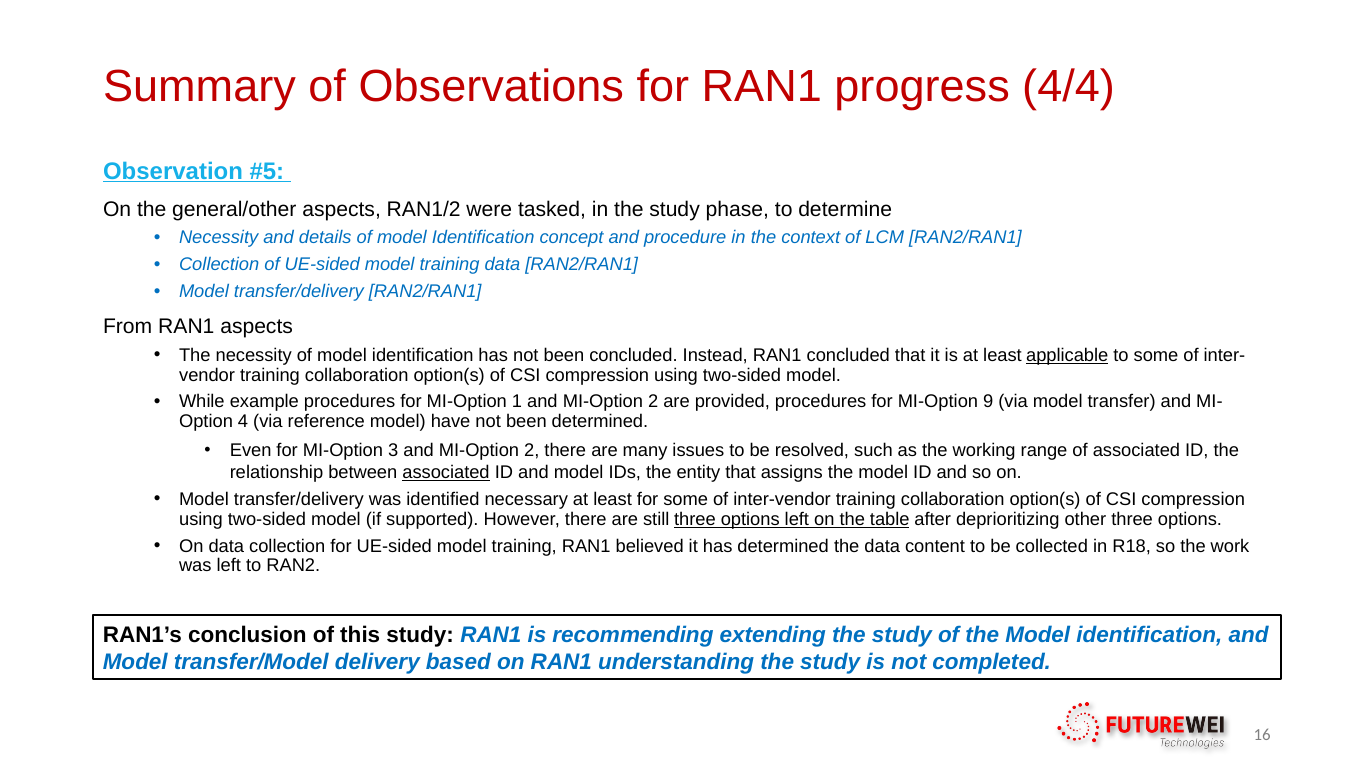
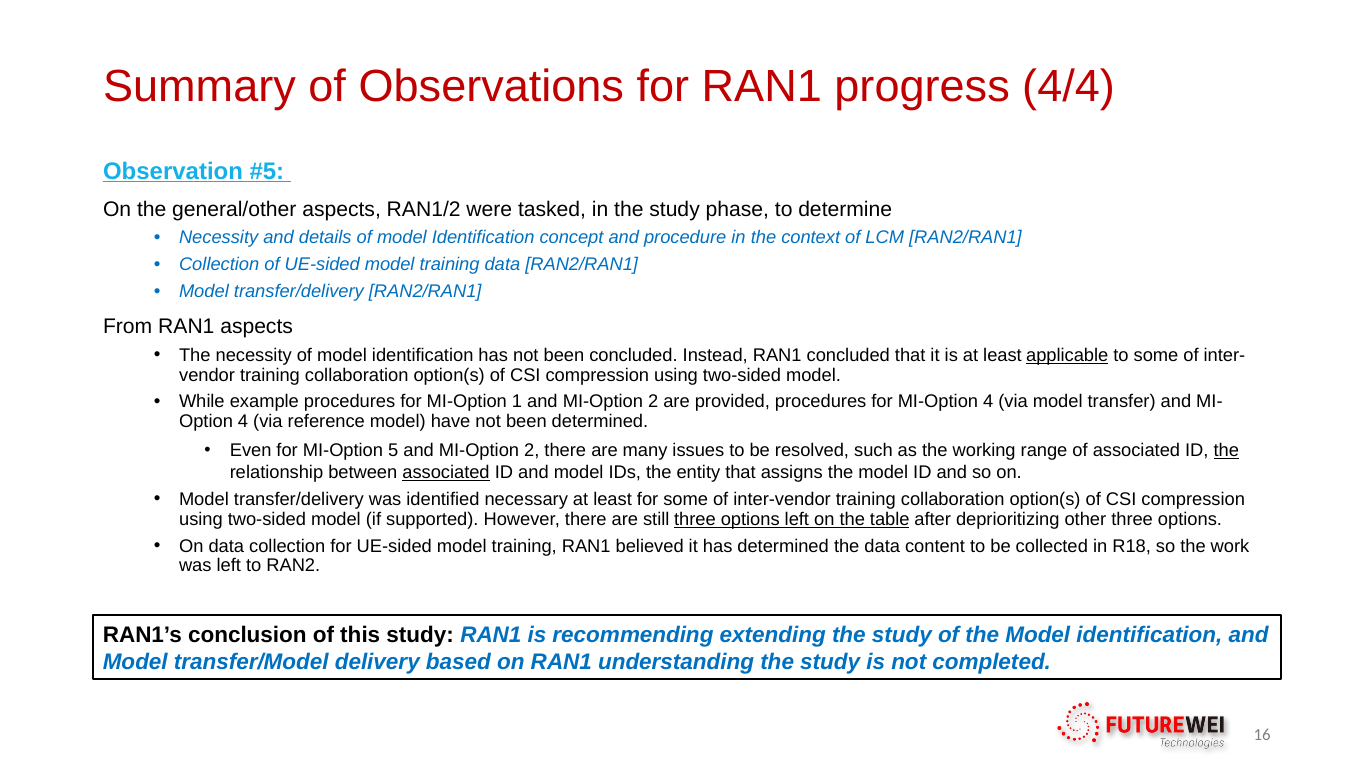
MI-Option 9: 9 -> 4 (988, 402)
3: 3 -> 5 (393, 451)
the underline: none -> present (1226, 451)
